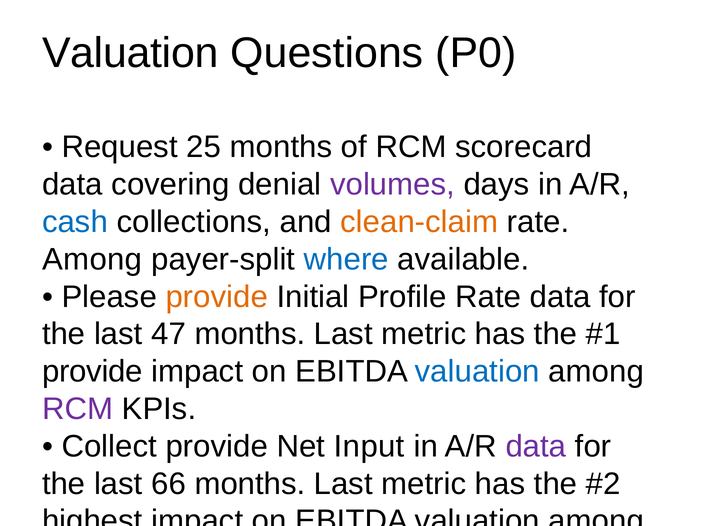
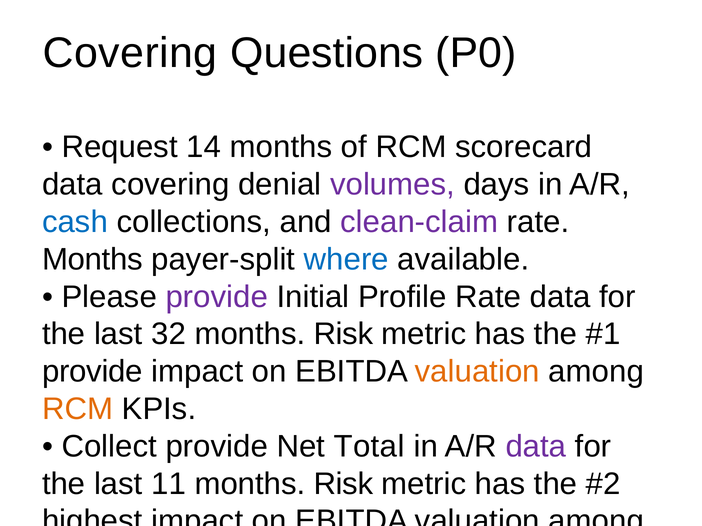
Valuation: Valuation -> Covering (130, 53)
25: 25 -> 14 (204, 147)
clean-claim colour: orange -> purple (419, 222)
Among: Among -> Months (92, 260)
provide colour: orange -> purple (217, 297)
47: 47 -> 32 (169, 334)
Last: Last -> Risk (343, 334)
valuation colour: blue -> orange (477, 372)
RCM colour: purple -> orange (78, 409)
Input: Input -> Total (369, 447)
66: 66 -> 11 (169, 484)
Last: Last -> Risk (343, 484)
